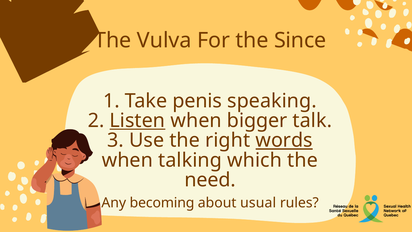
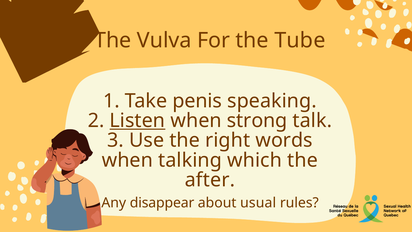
Since: Since -> Tube (300, 41)
bigger: bigger -> strong (257, 121)
words underline: present -> none (284, 140)
need: need -> after (210, 180)
becoming: becoming -> disappear (162, 202)
